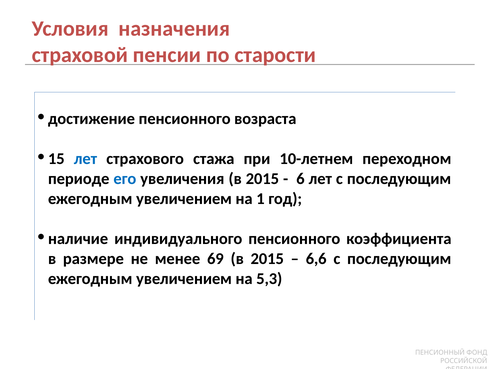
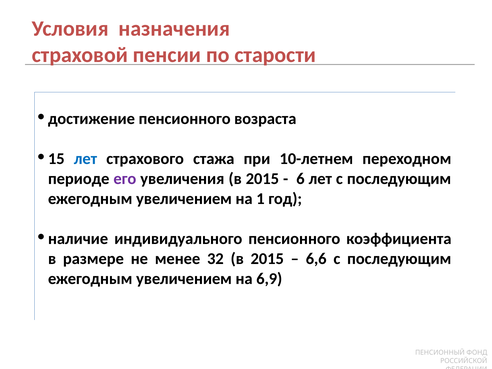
его colour: blue -> purple (125, 179)
69: 69 -> 32 (215, 259)
5,3: 5,3 -> 6,9 (269, 279)
